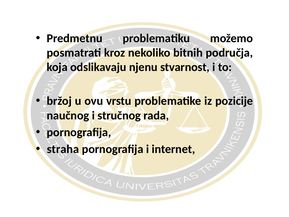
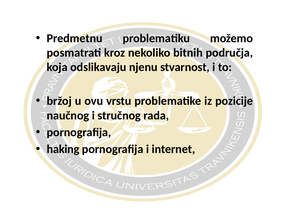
straha: straha -> haking (63, 149)
